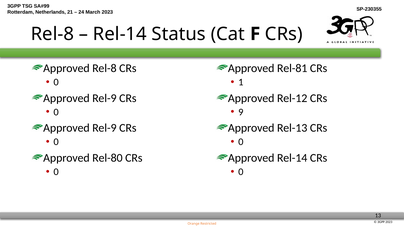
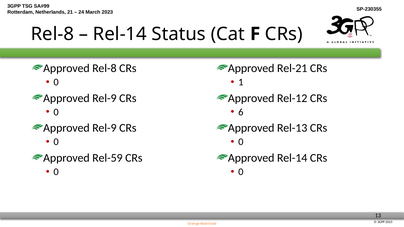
Rel-81: Rel-81 -> Rel-21 (292, 68)
9: 9 -> 6 (241, 112)
Rel-80: Rel-80 -> Rel-59 (107, 158)
